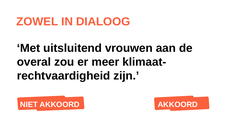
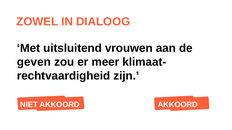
overal: overal -> geven (34, 62)
